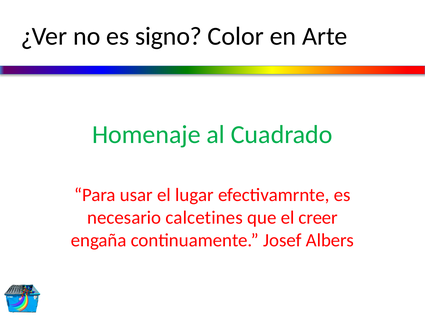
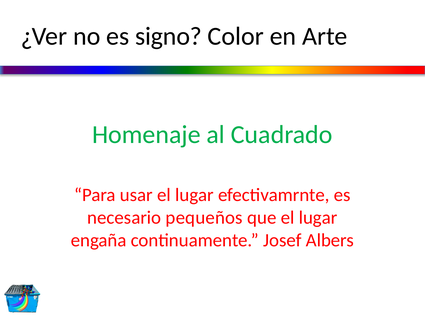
calcetines: calcetines -> pequeños (204, 218)
que el creer: creer -> lugar (318, 218)
